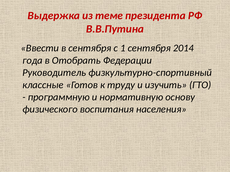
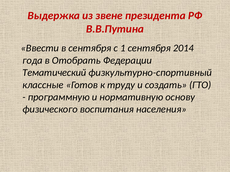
теме: теме -> звене (109, 16)
Руководитель: Руководитель -> Тематический (54, 73)
изучить: изучить -> создать (166, 85)
